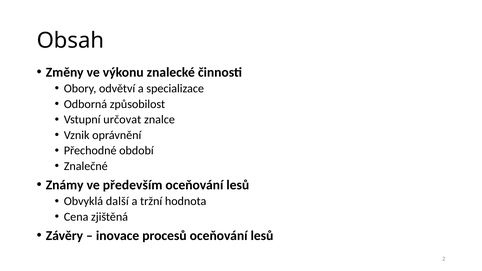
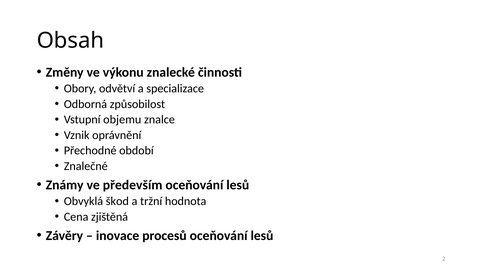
určovat: určovat -> objemu (122, 120)
další: další -> škod (117, 201)
